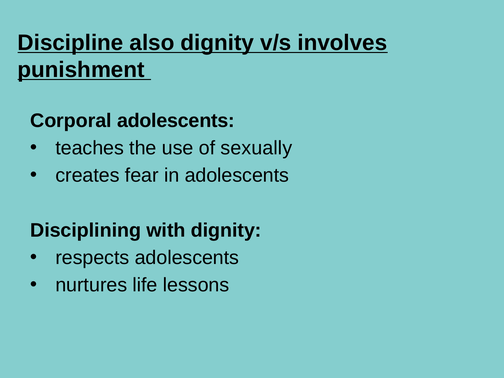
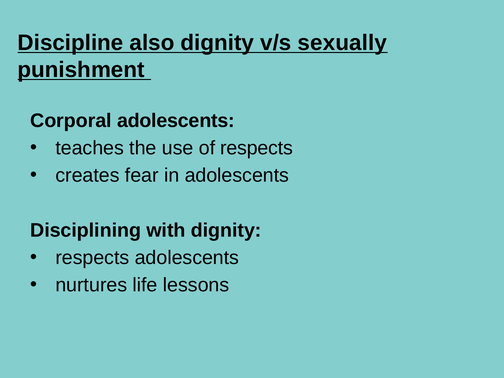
involves: involves -> sexually (342, 43)
of sexually: sexually -> respects (257, 148)
